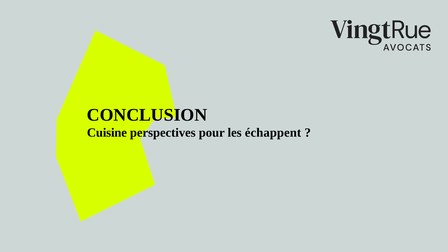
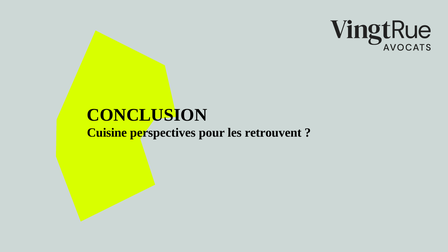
échappent: échappent -> retrouvent (273, 133)
